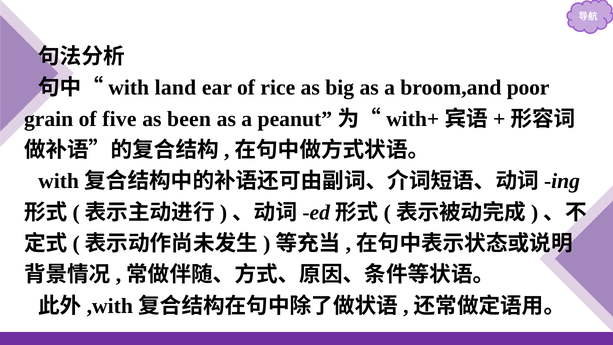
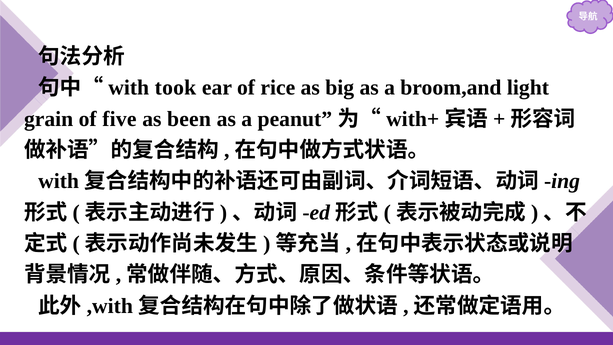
land: land -> took (175, 88)
poor: poor -> light (528, 88)
